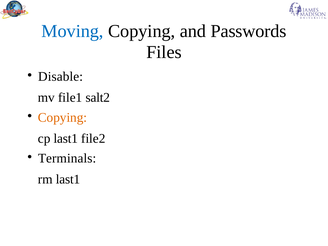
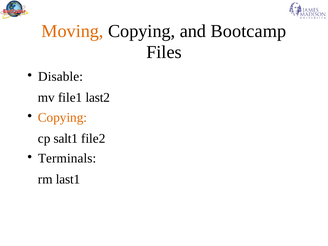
Moving colour: blue -> orange (72, 31)
Passwords: Passwords -> Bootcamp (248, 31)
salt2: salt2 -> last2 (98, 98)
cp last1: last1 -> salt1 (66, 138)
